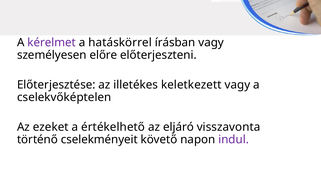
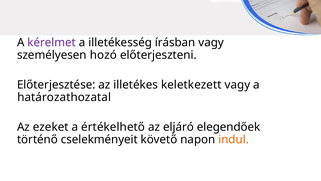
hatáskörrel: hatáskörrel -> illetékesség (120, 42)
előre: előre -> hozó (103, 55)
cselekvőképtelen: cselekvőképtelen -> határozathozatal (64, 97)
visszavonta: visszavonta -> elegendőek (229, 127)
indul colour: purple -> orange (234, 139)
